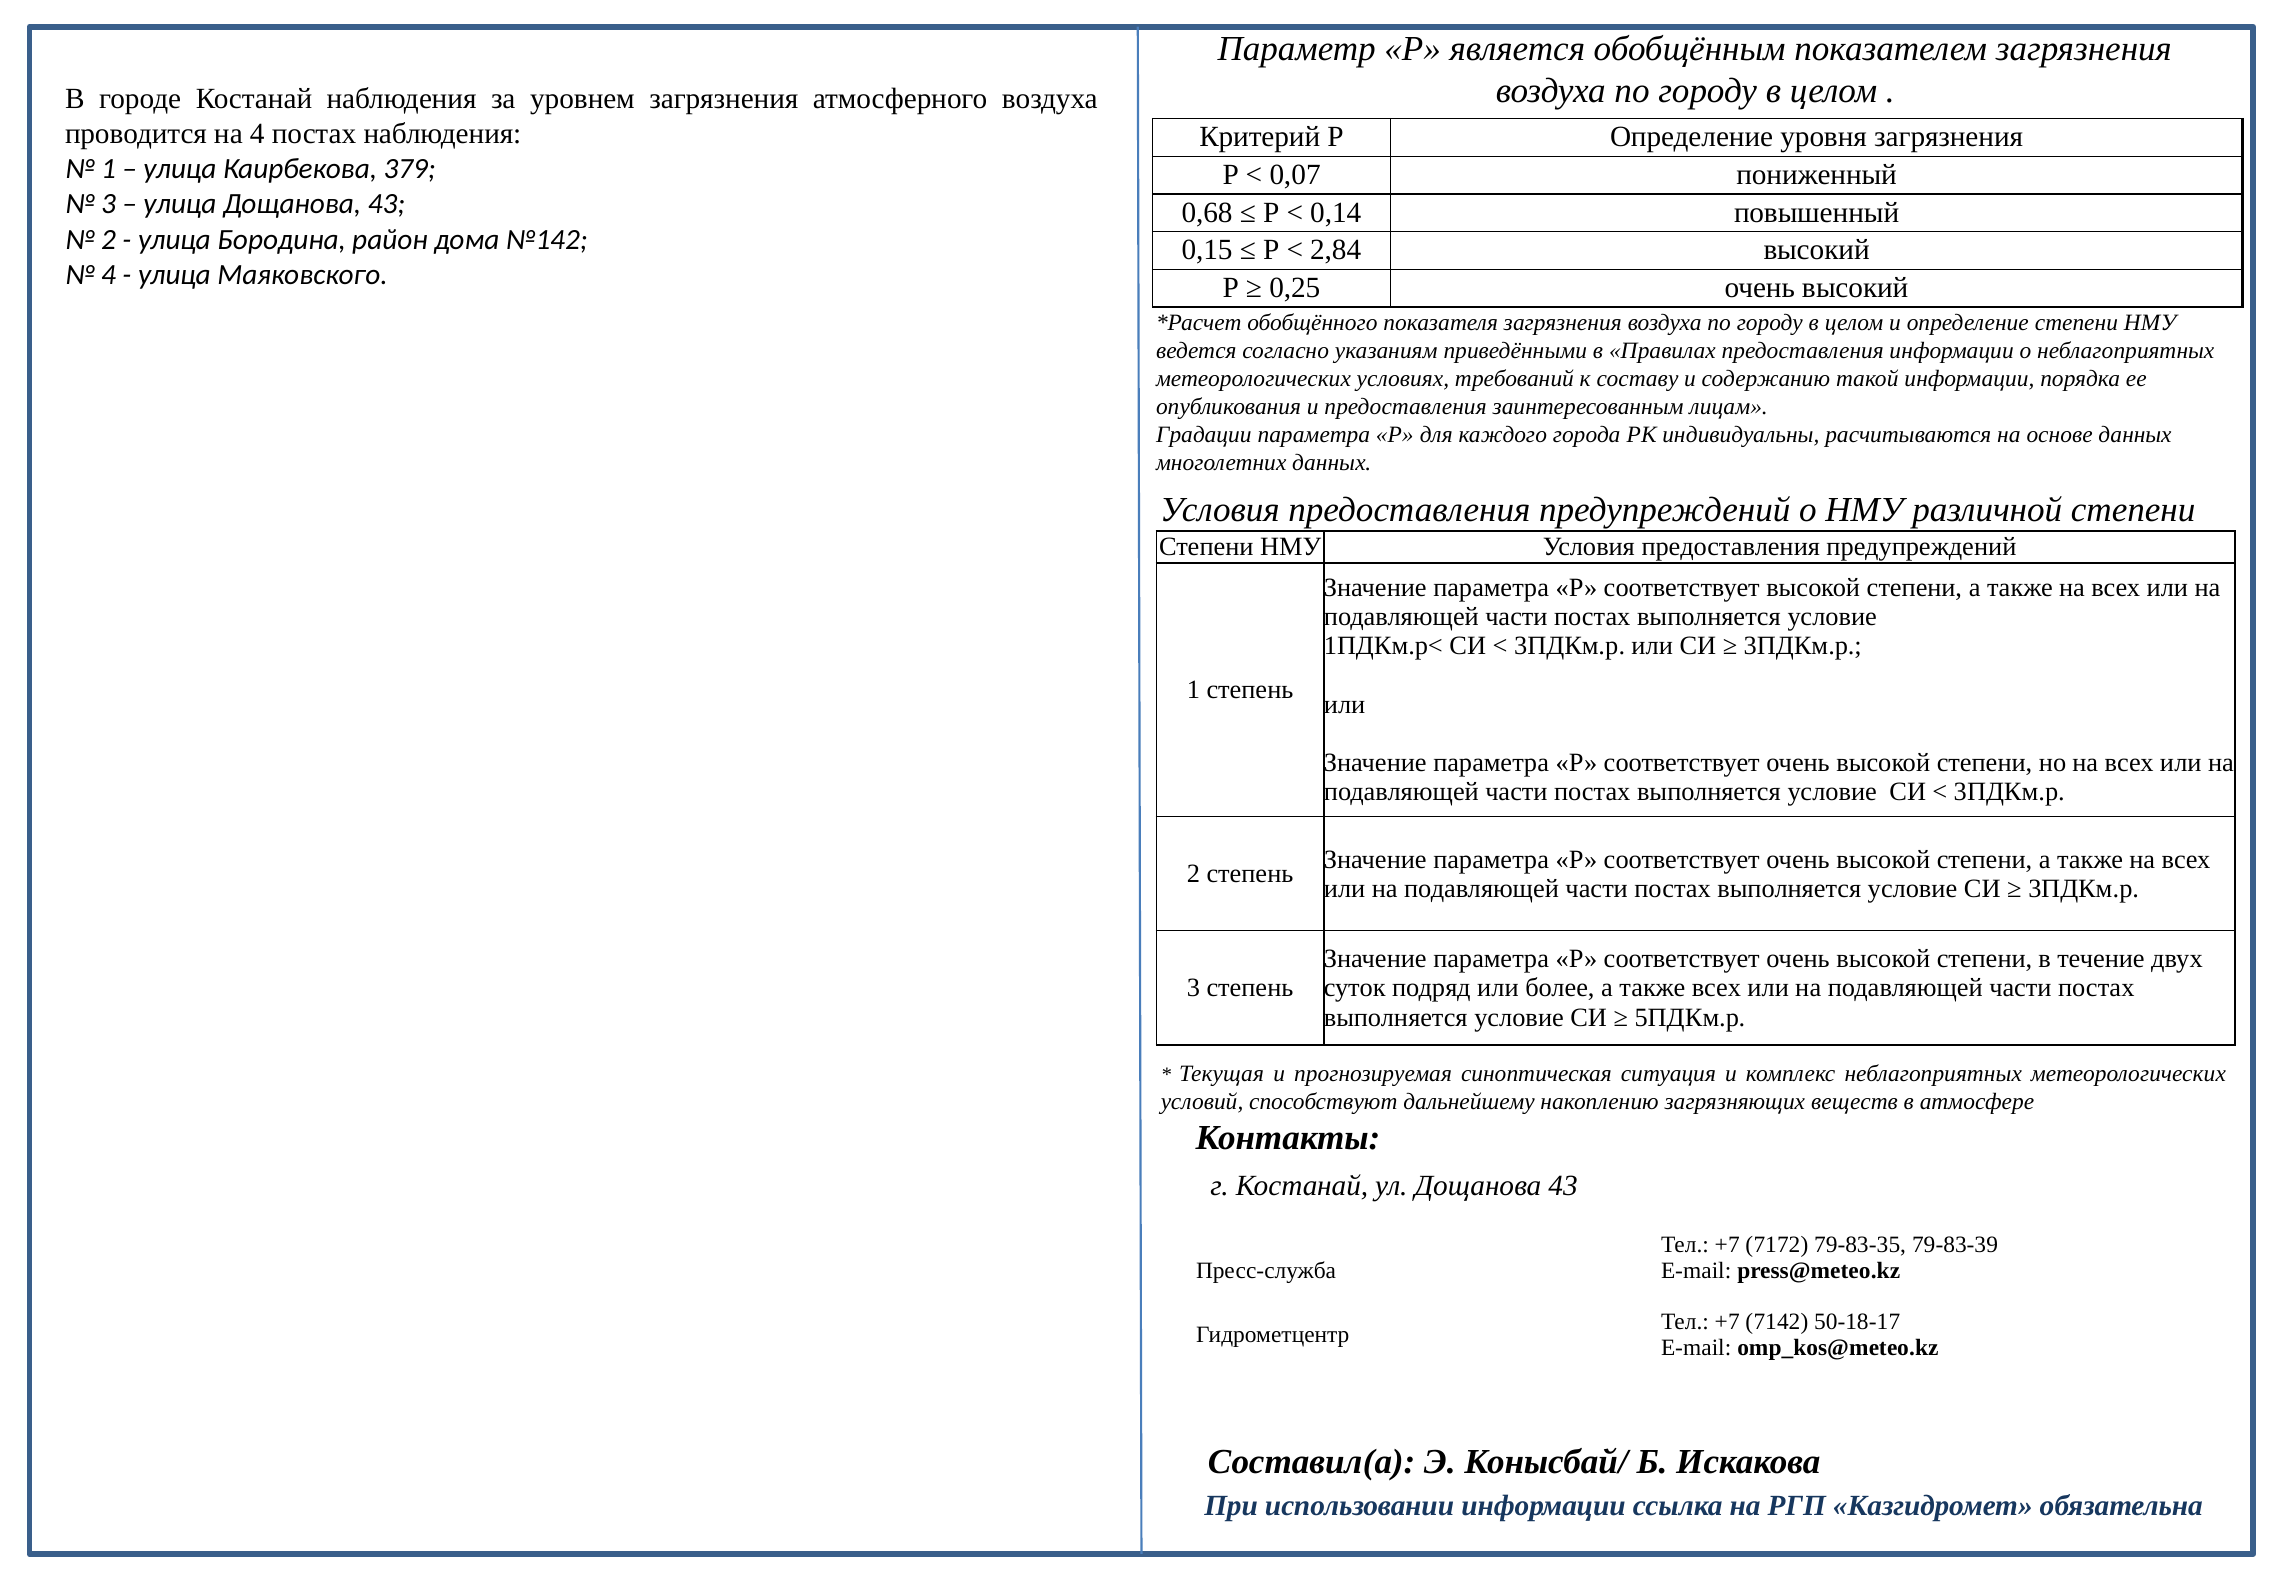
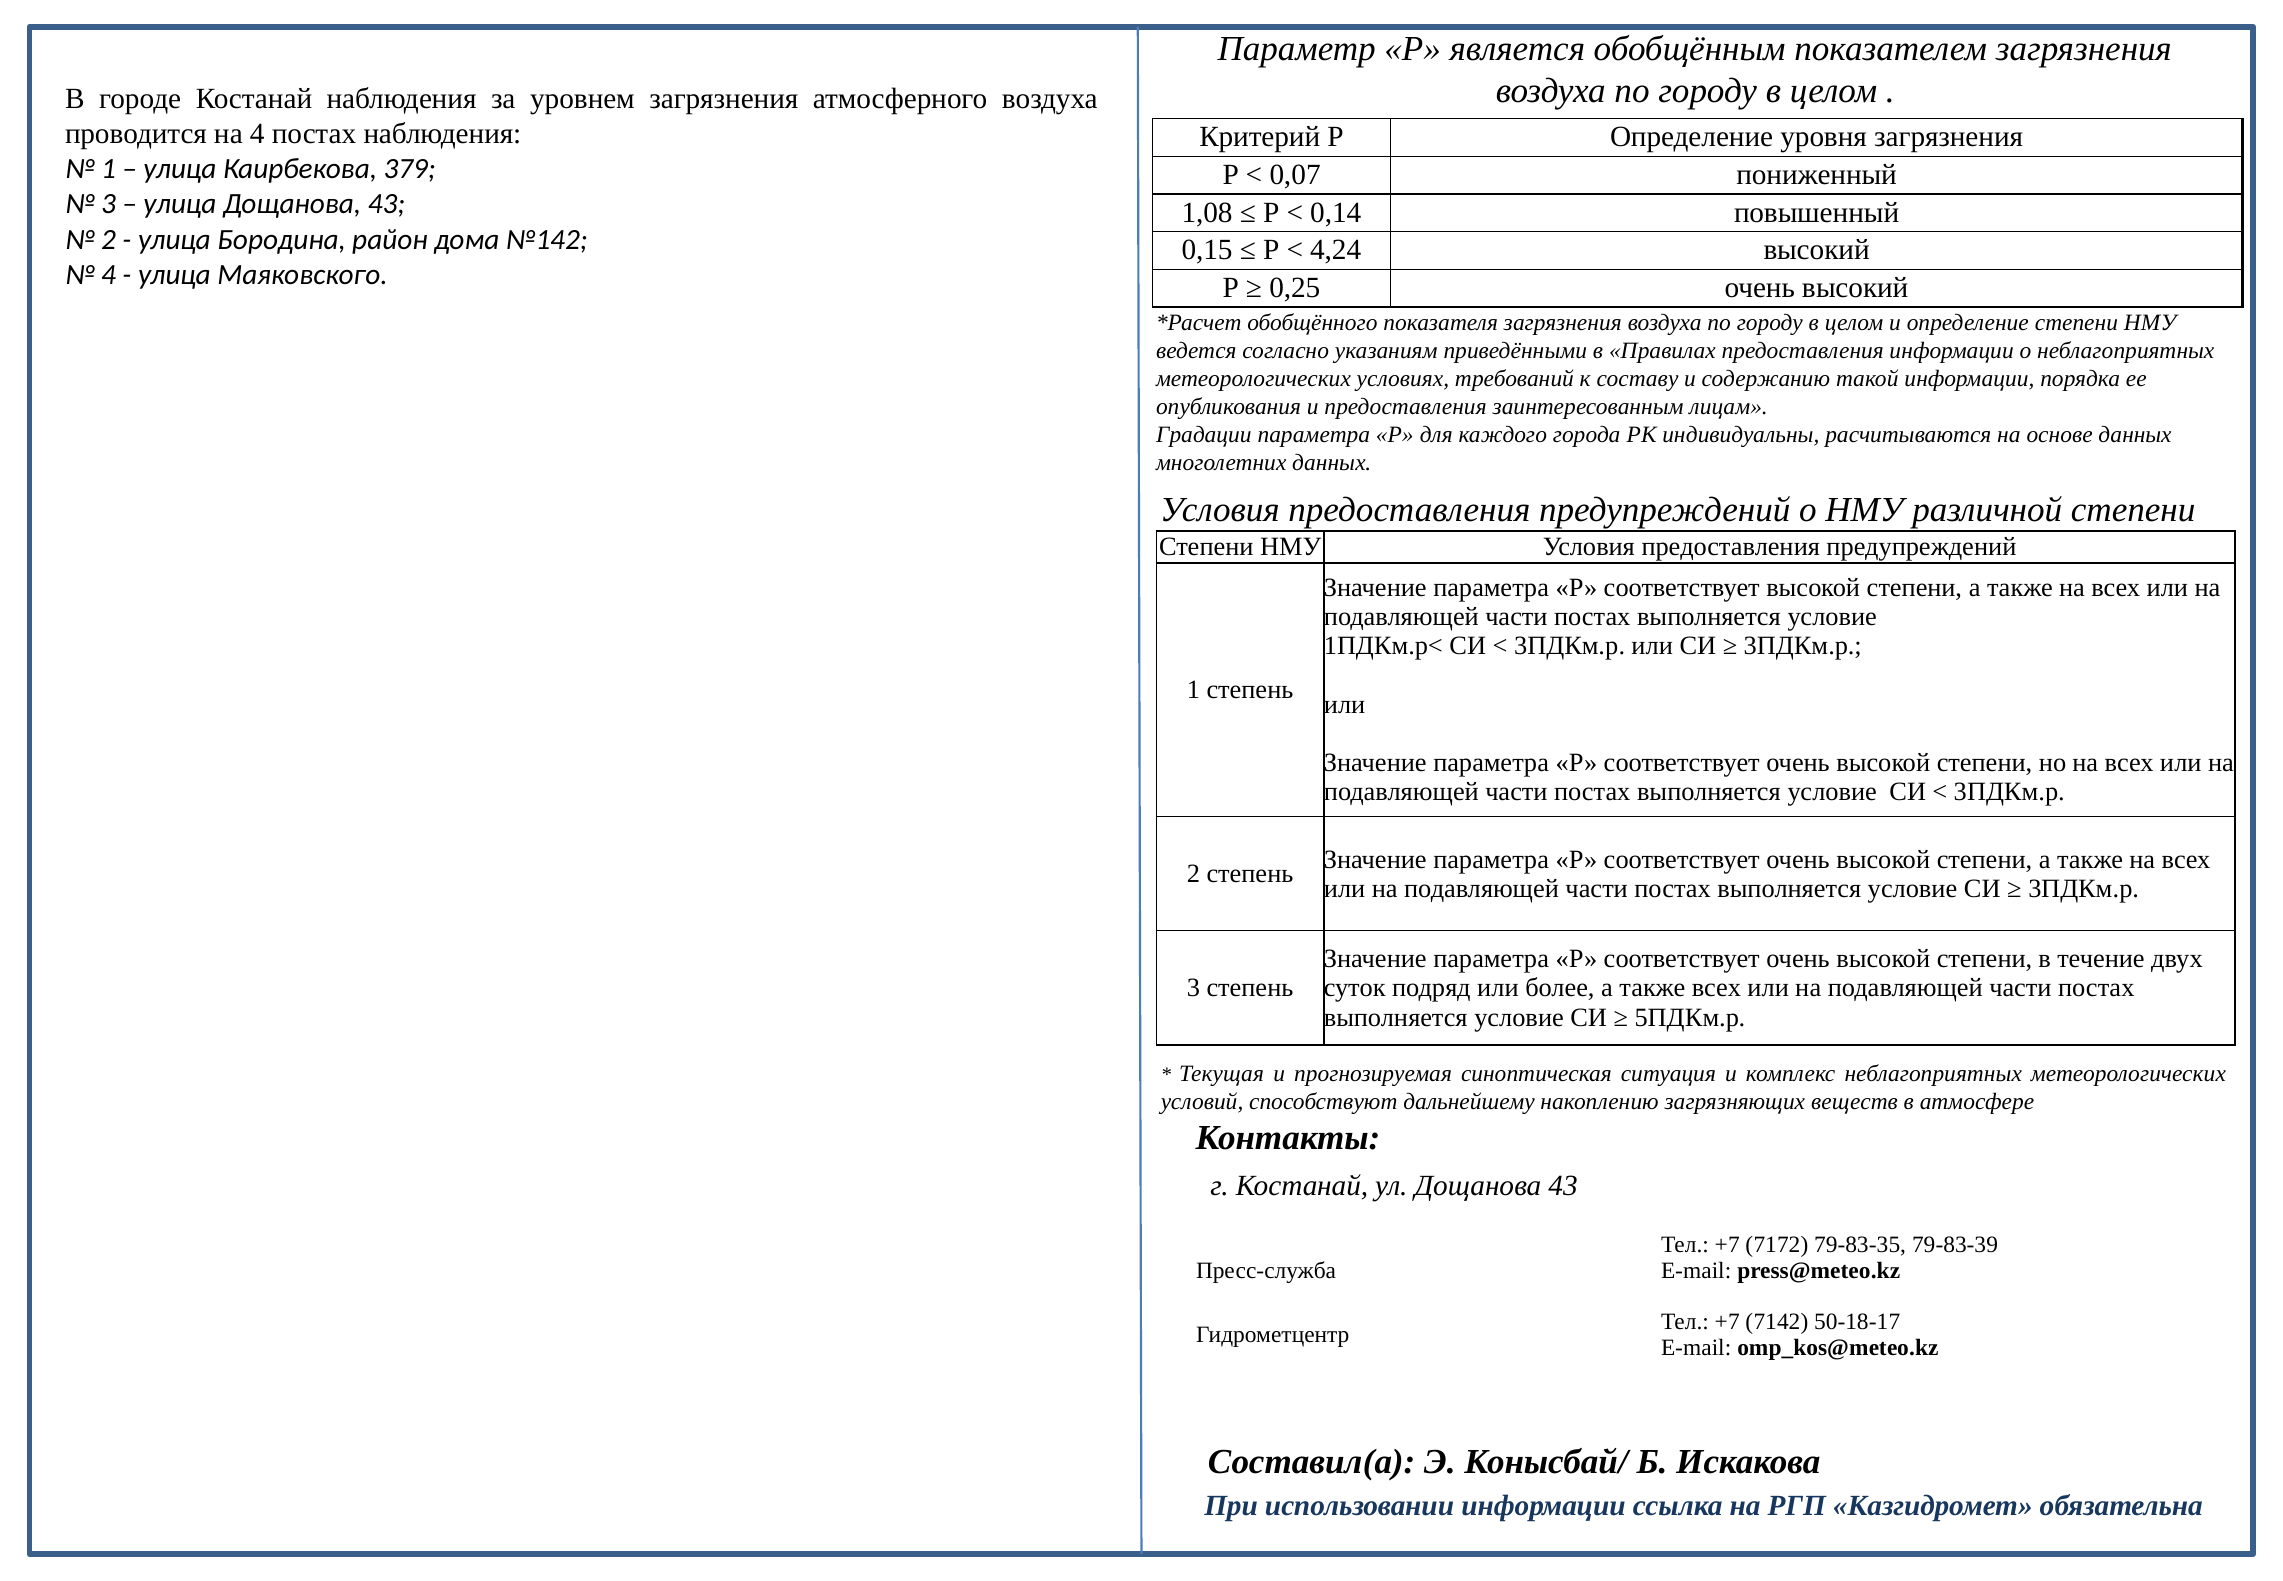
0,68: 0,68 -> 1,08 (1207, 212)
2,84: 2,84 -> 4,24 (1336, 250)
